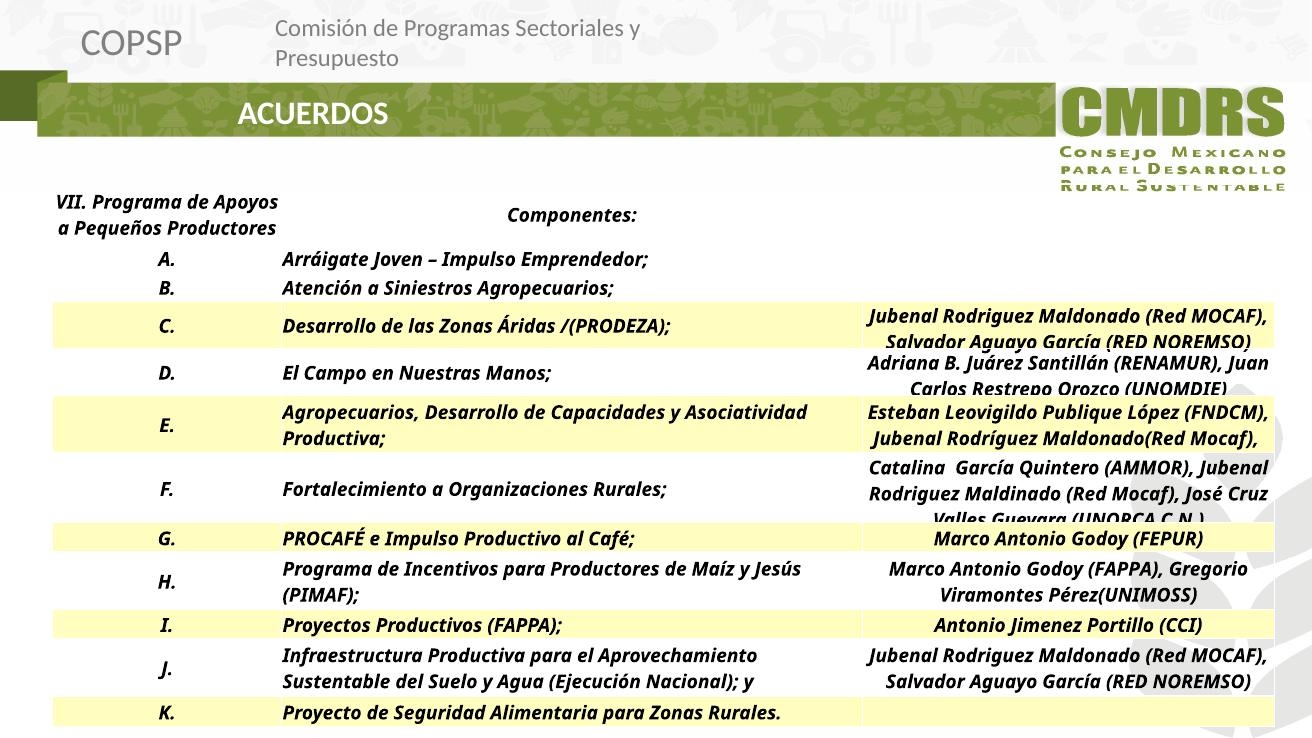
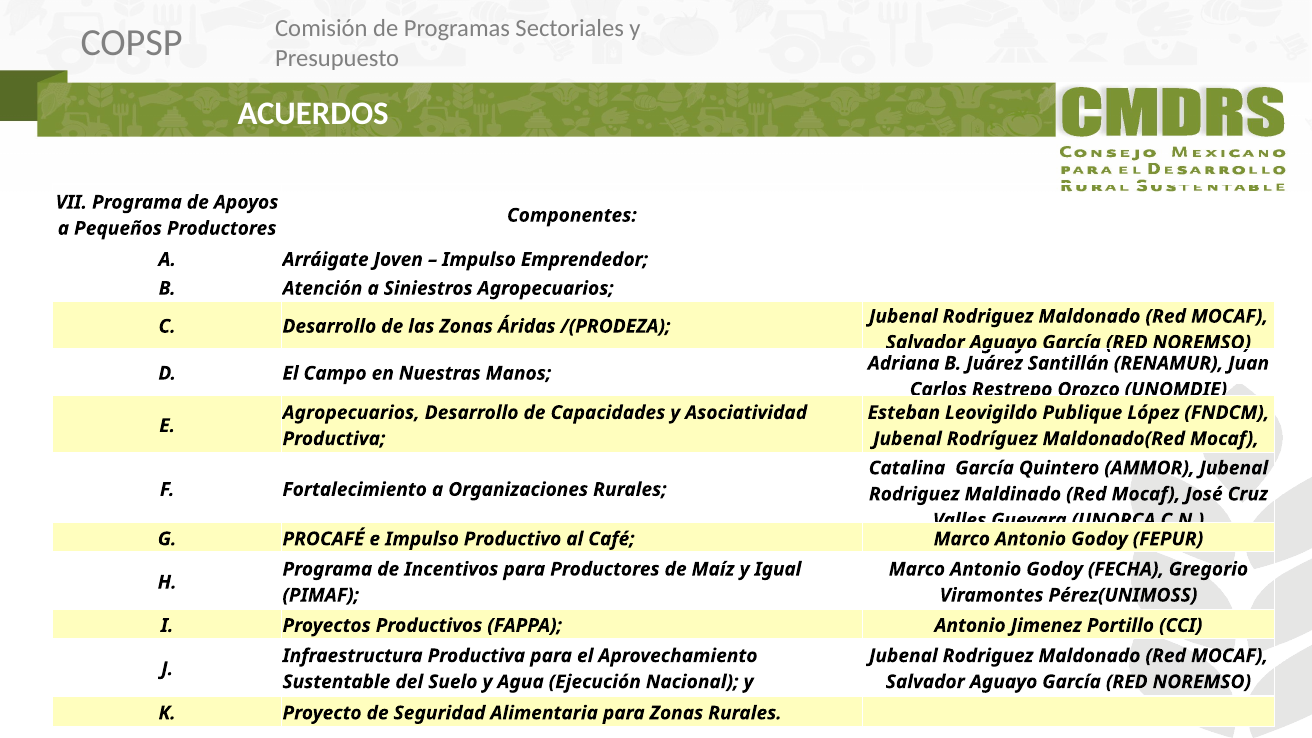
Jesús: Jesús -> Igual (778, 569)
Godoy FAPPA: FAPPA -> FECHA (1126, 569)
